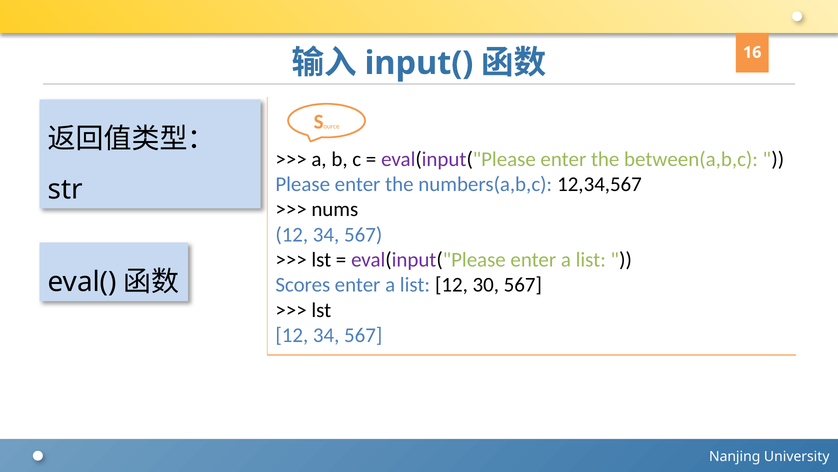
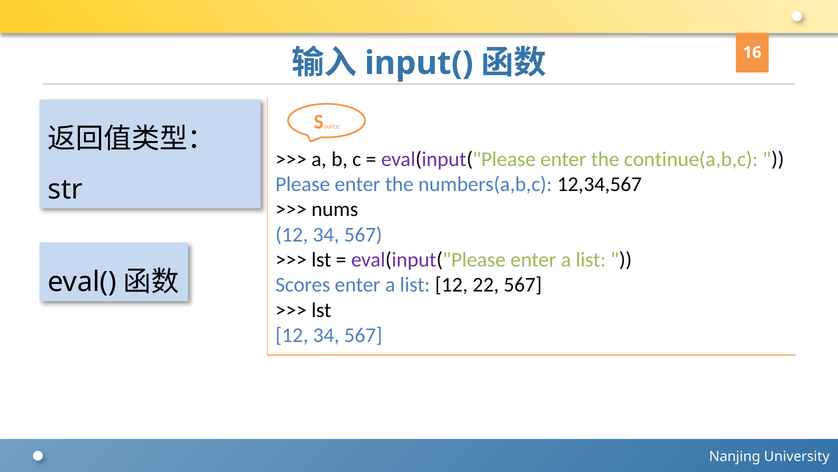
between(a,b,c: between(a,b,c -> continue(a,b,c (691, 159)
30: 30 -> 22 (486, 285)
